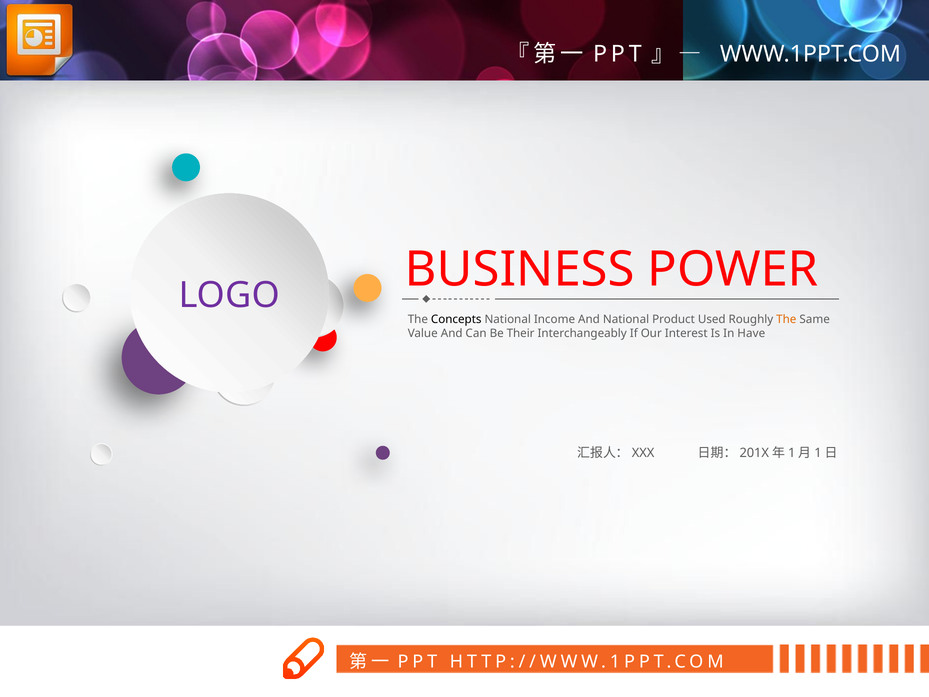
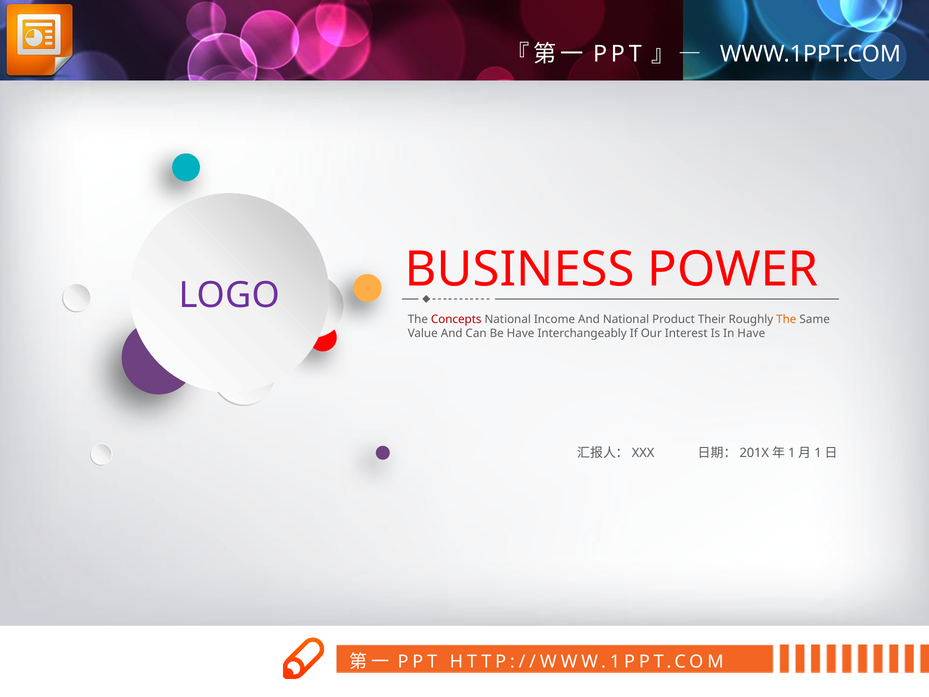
Concepts colour: black -> red (456, 319)
Used: Used -> Their (712, 319)
Be Their: Their -> Have (521, 333)
